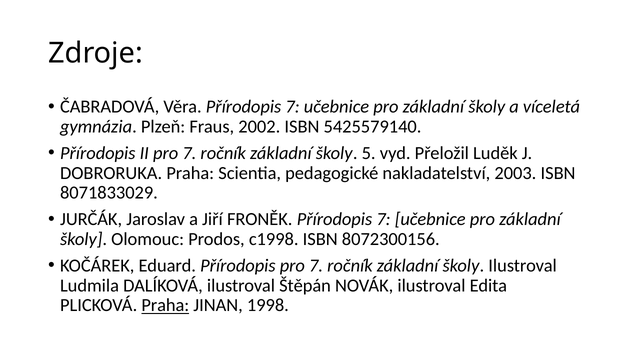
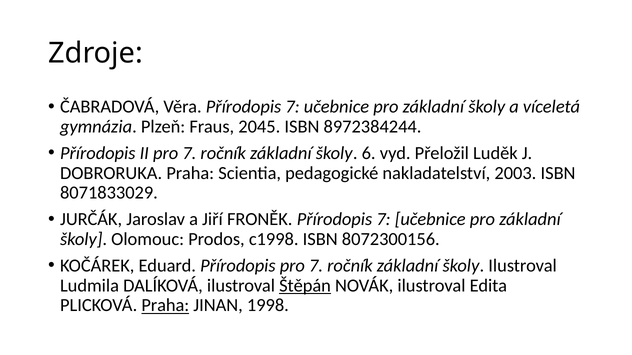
2002: 2002 -> 2045 (259, 127)
5425579140: 5425579140 -> 8972384244 (373, 127)
5: 5 -> 6 (369, 153)
Štěpán underline: none -> present (305, 286)
